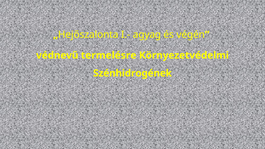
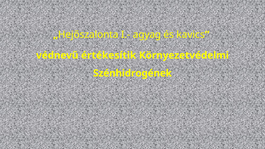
végén: végén -> kavics (191, 35)
termelésre: termelésre -> értékesítik (109, 55)
